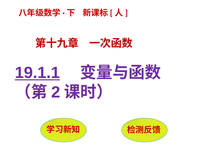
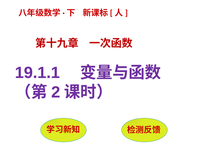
19.1.1 underline: present -> none (37, 73)
